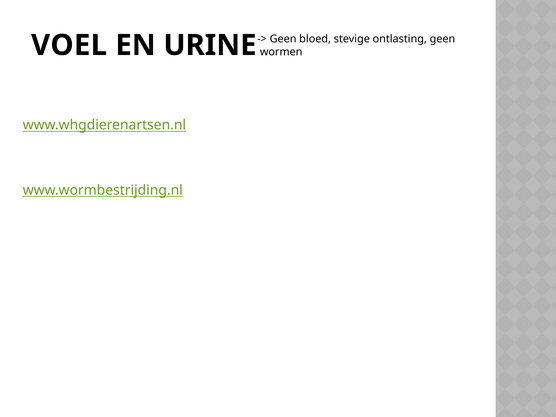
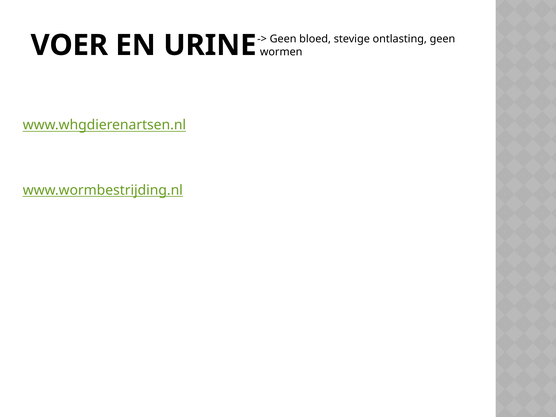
VOEL: VOEL -> VOER (69, 45)
